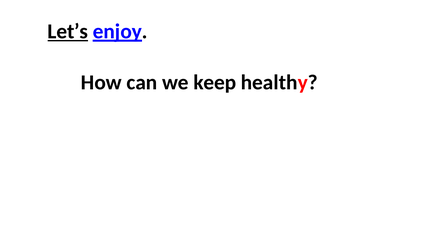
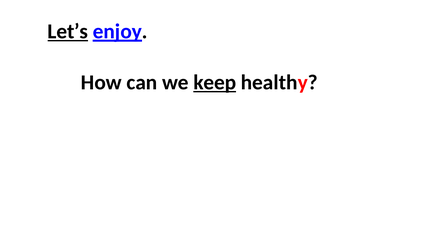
keep underline: none -> present (215, 83)
